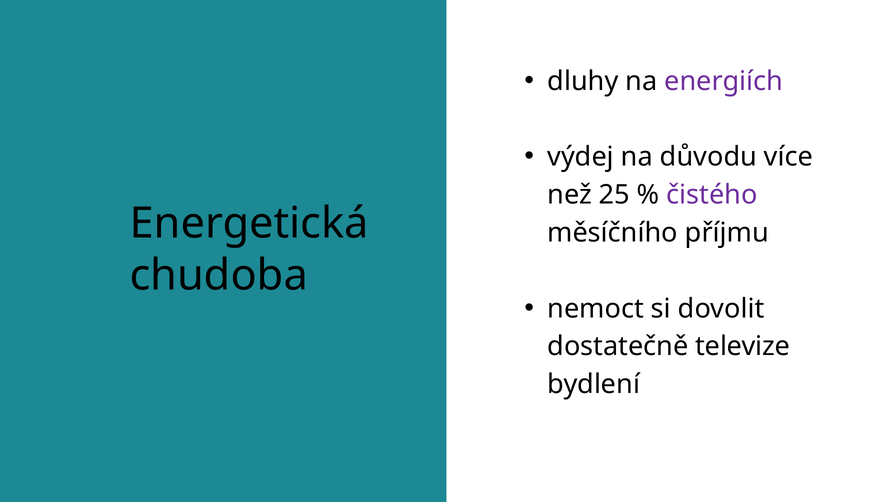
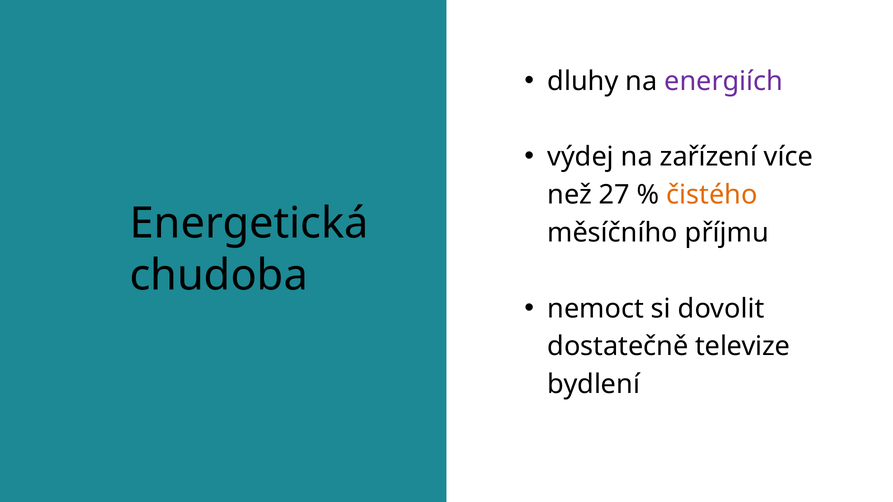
důvodu: důvodu -> zařízení (708, 157)
25: 25 -> 27 (614, 195)
čistého colour: purple -> orange (712, 195)
